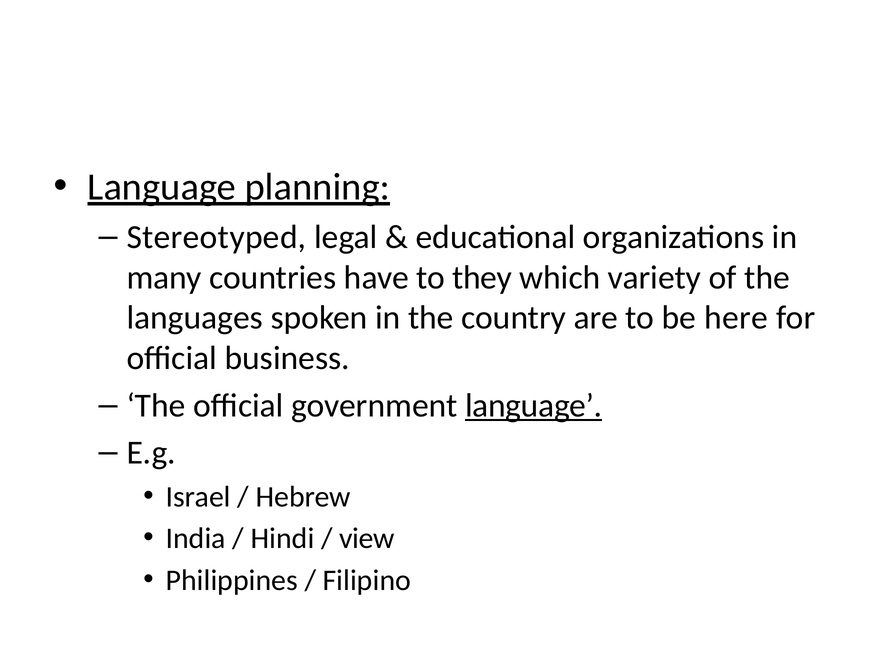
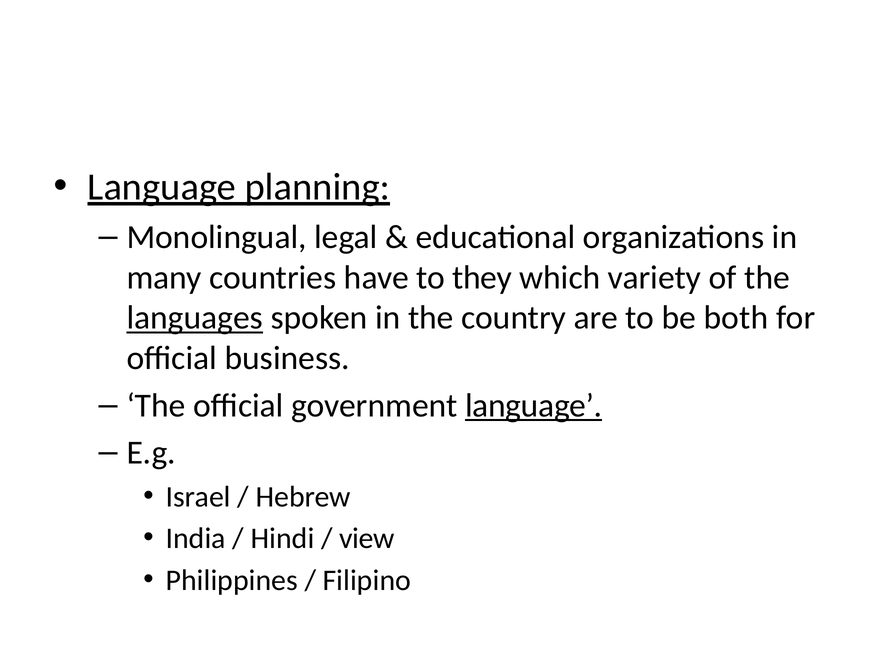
Stereotyped: Stereotyped -> Monolingual (217, 237)
languages underline: none -> present (195, 318)
here: here -> both (736, 318)
